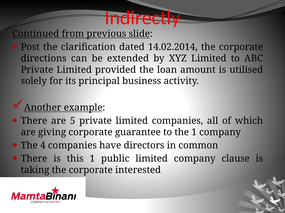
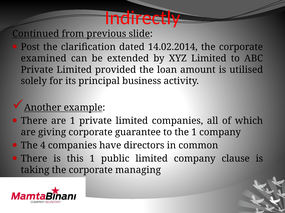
directions: directions -> examined (44, 59)
are 5: 5 -> 1 (73, 121)
interested: interested -> managing (138, 171)
